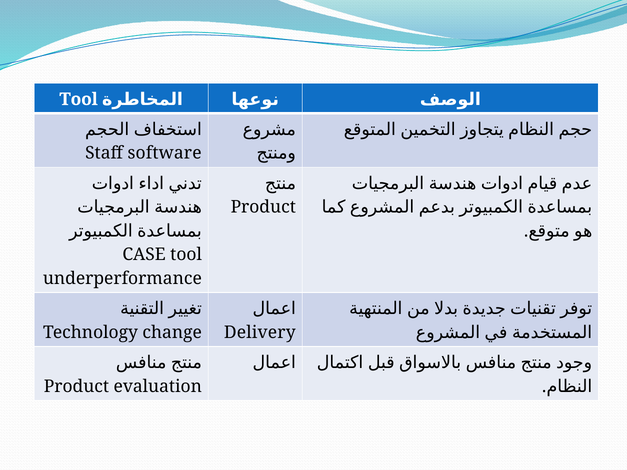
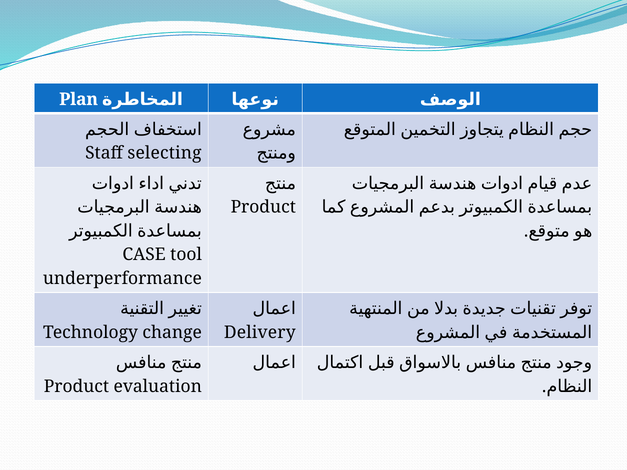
Tool: Tool -> Plan (79, 99)
software: software -> selecting (165, 153)
